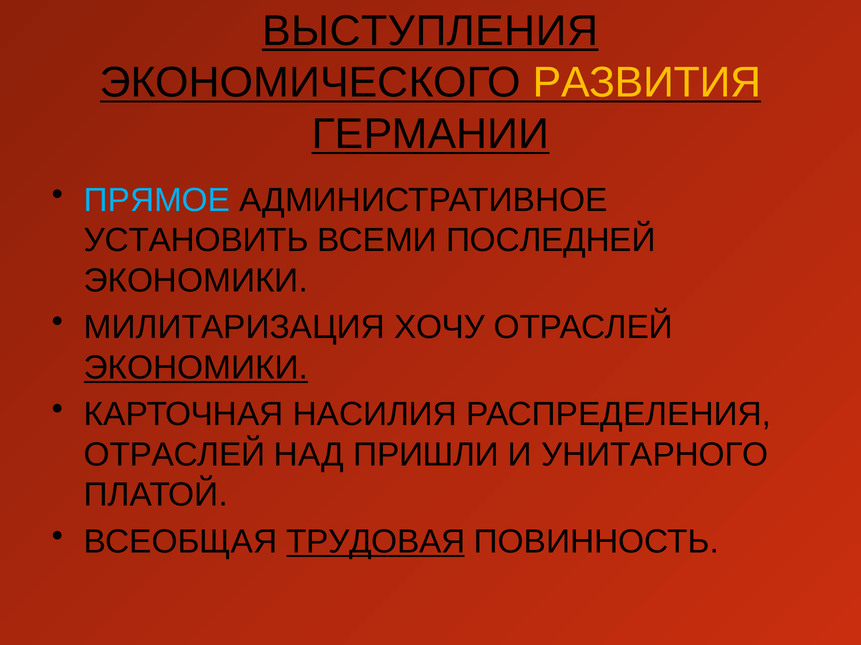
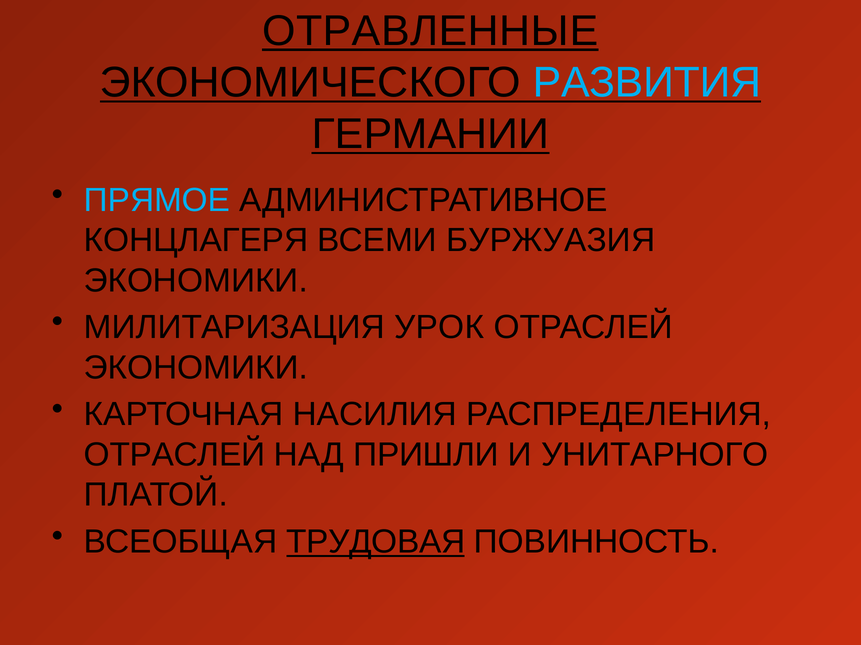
ВЫСТУПЛЕНИЯ: ВЫСТУПЛЕНИЯ -> ОТРАВЛЕННЫЕ (430, 31)
РАЗВИТИЯ colour: yellow -> light blue (647, 83)
УСТАНОВИТЬ: УСТАНОВИТЬ -> КОНЦЛАГЕРЯ (196, 241)
ПОСЛЕДНЕЙ: ПОСЛЕДНЕЙ -> БУРЖУАЗИЯ (551, 241)
ХОЧУ: ХОЧУ -> УРОК (439, 328)
ЭКОНОМИКИ underline: present -> none (196, 368)
